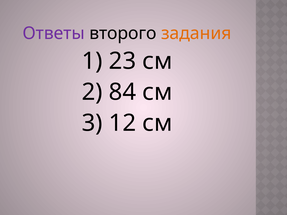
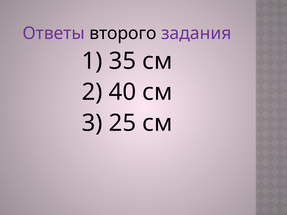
задания colour: orange -> purple (196, 33)
23: 23 -> 35 (122, 61)
84: 84 -> 40 (122, 92)
12: 12 -> 25 (122, 123)
